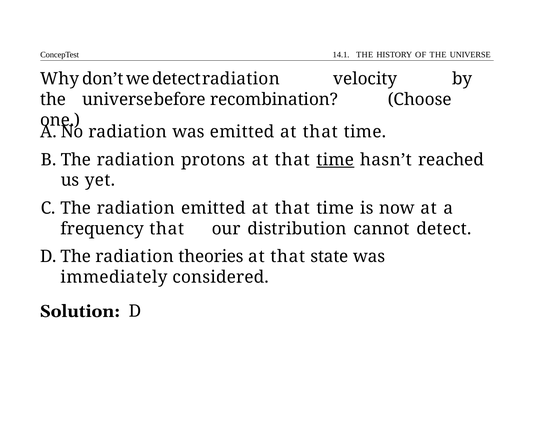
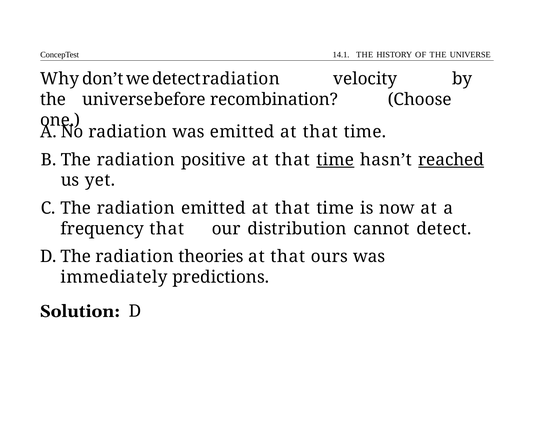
protons: protons -> positive (213, 160)
reached underline: none -> present (451, 160)
state: state -> ours (329, 257)
considered: considered -> predictions (221, 277)
